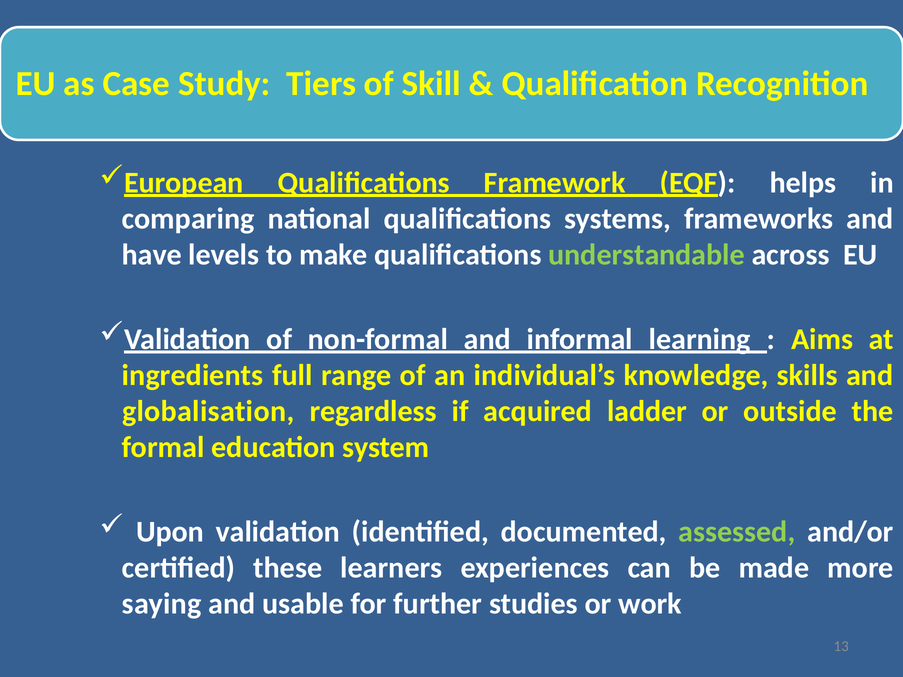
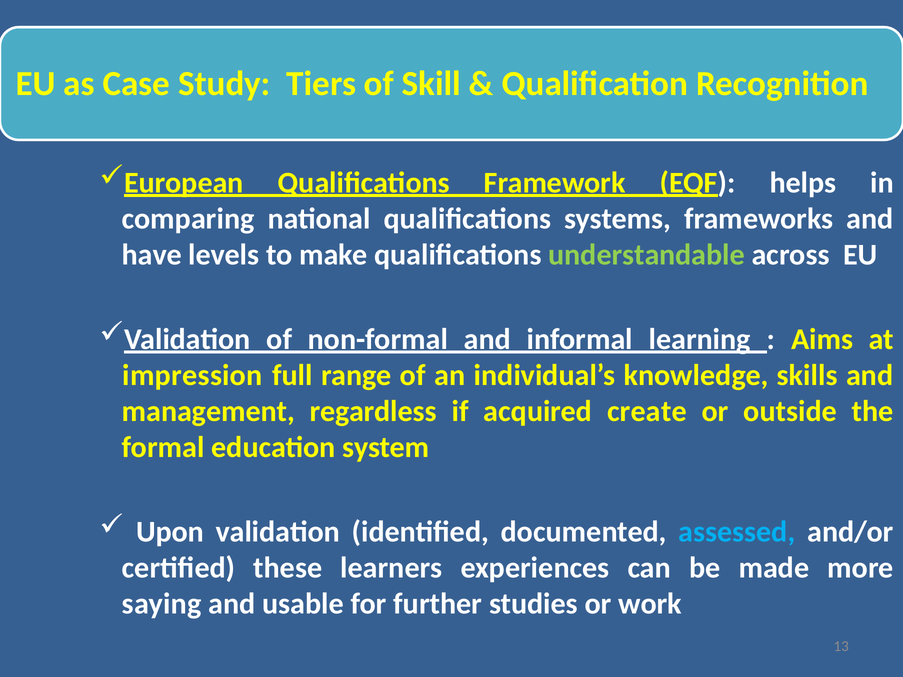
ingredients: ingredients -> impression (193, 375)
globalisation: globalisation -> management (208, 411)
ladder: ladder -> create (647, 411)
assessed colour: light green -> light blue (737, 532)
